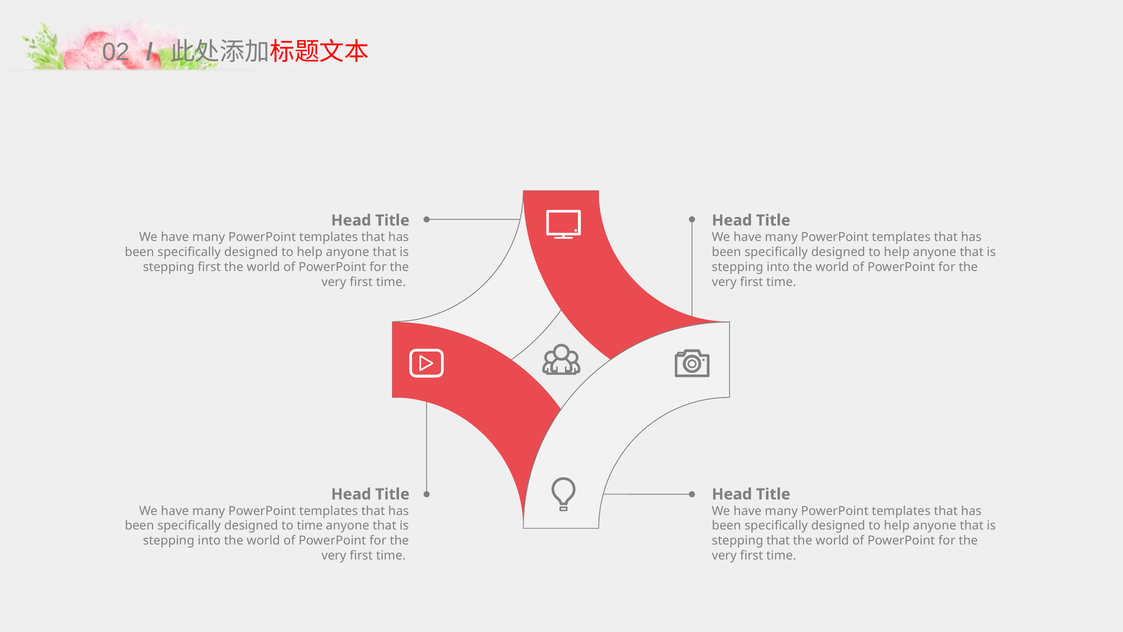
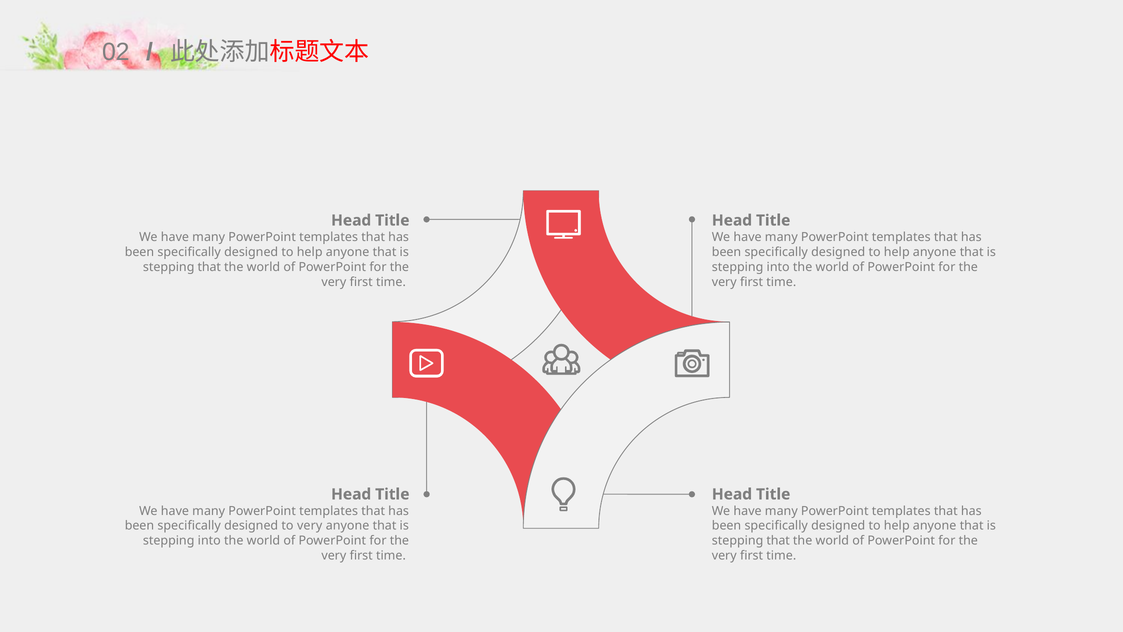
first: first -> that (209, 267)
to time: time -> very (310, 526)
